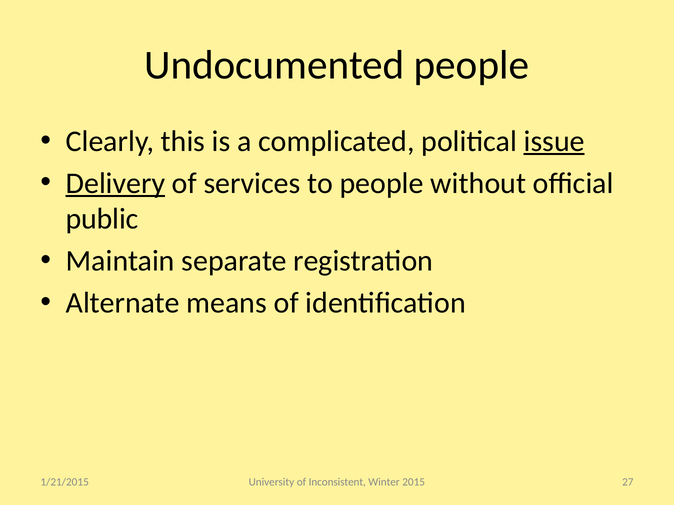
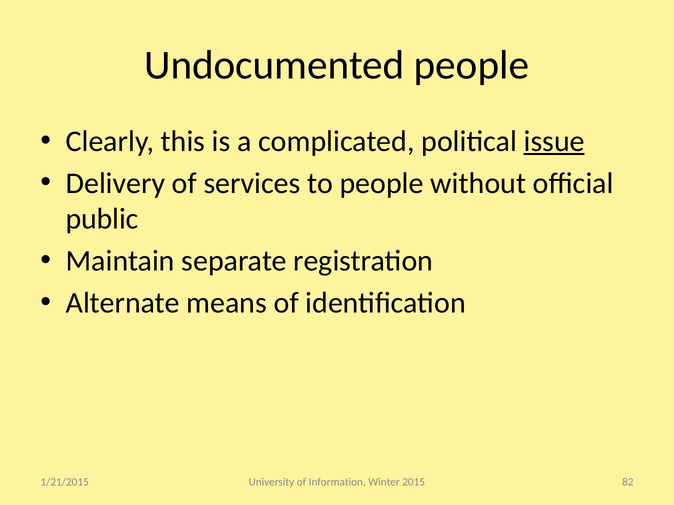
Delivery underline: present -> none (115, 183)
Inconsistent: Inconsistent -> Information (337, 483)
27: 27 -> 82 (628, 483)
